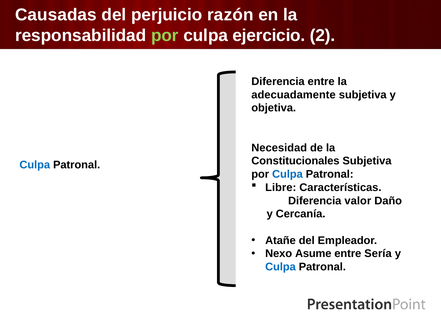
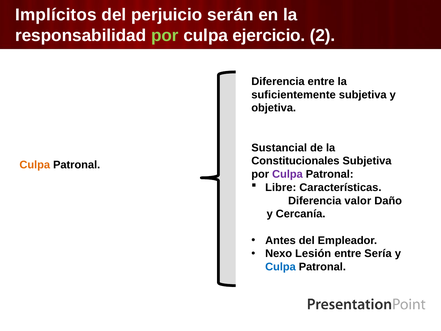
Causadas: Causadas -> Implícitos (56, 15)
razón: razón -> serán (230, 15)
adecuadamente: adecuadamente -> suficientemente (294, 95)
Necesidad: Necesidad -> Sustancial (279, 148)
Culpa colour: blue -> orange (35, 165)
Culpa colour: blue -> purple (287, 174)
Atañe: Atañe -> Antes (280, 240)
Asume: Asume -> Lesión (313, 253)
